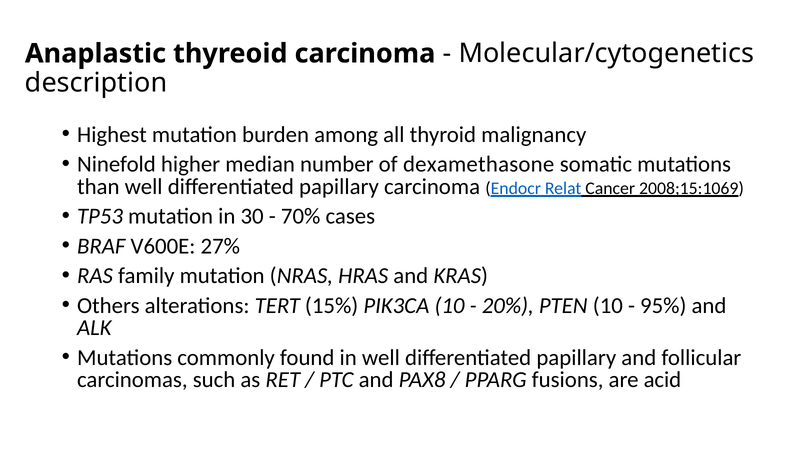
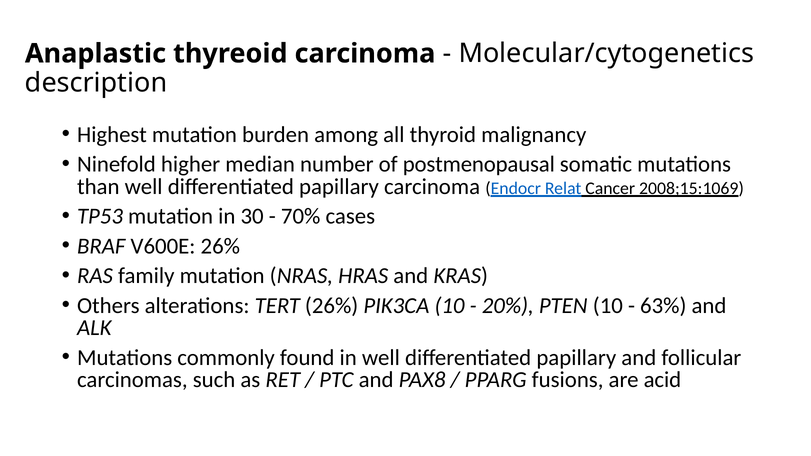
dexamethasone: dexamethasone -> postmenopausal (479, 164)
V600E 27%: 27% -> 26% (220, 246)
TERT 15%: 15% -> 26% (332, 306)
95%: 95% -> 63% (663, 306)
